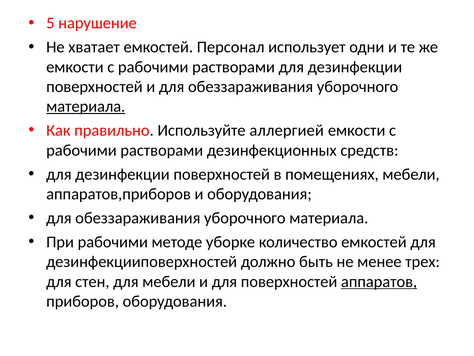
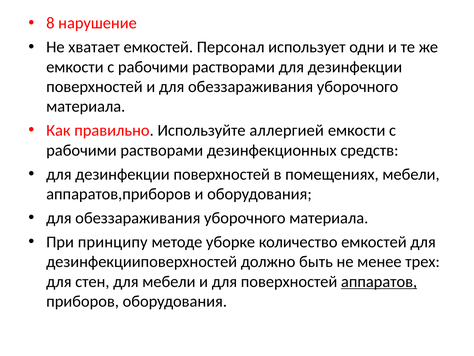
5: 5 -> 8 (50, 23)
материала underline: present -> none (86, 106)
При рабочими: рабочими -> принципу (113, 242)
